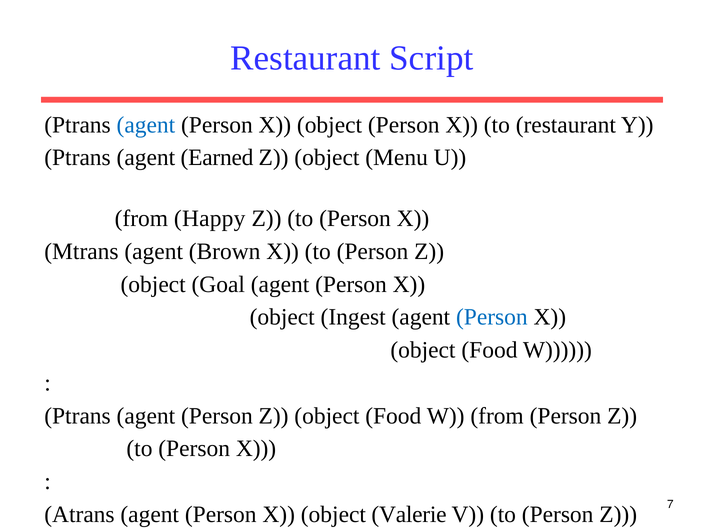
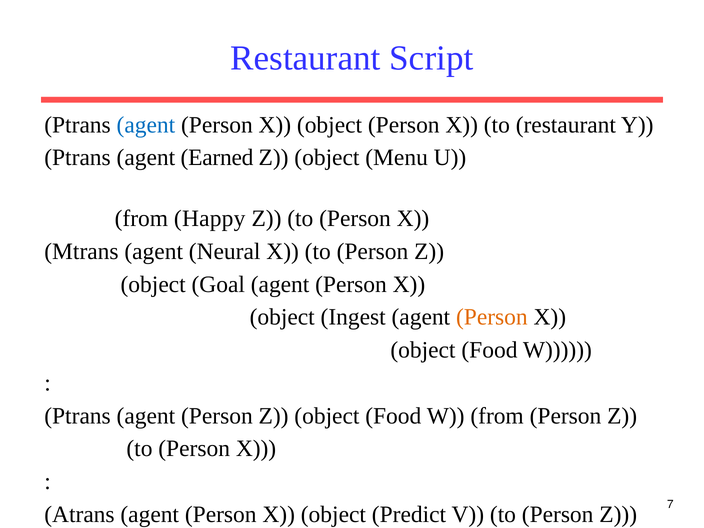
Brown: Brown -> Neural (225, 252)
Person colour: blue -> orange (492, 317)
Valerie: Valerie -> Predict (409, 514)
